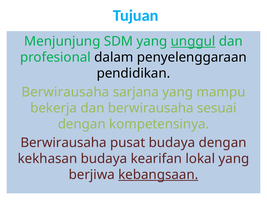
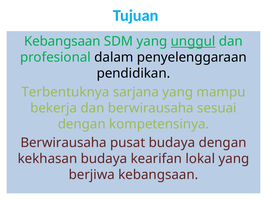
Menjunjung: Menjunjung -> Kebangsaan (62, 41)
Berwirausaha: Berwirausaha -> Terbentuknya (65, 92)
kebangsaan underline: present -> none (158, 175)
